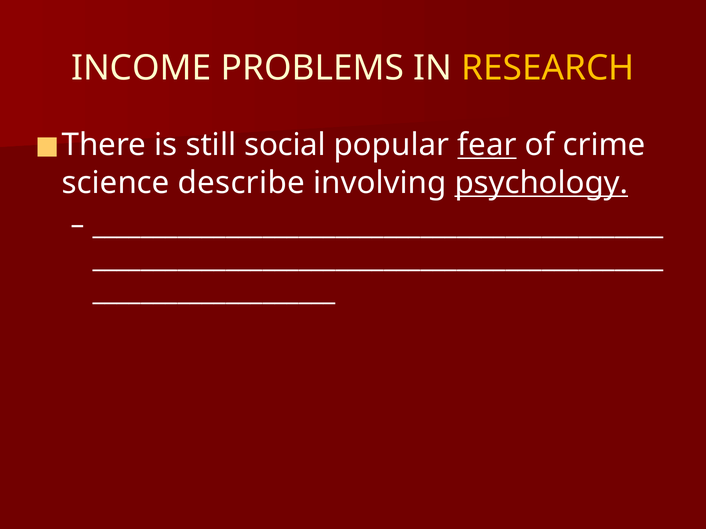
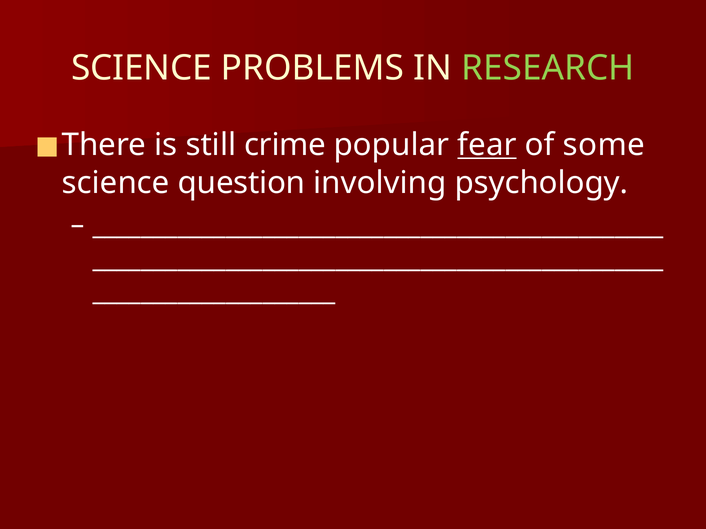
INCOME: INCOME -> SCIENCE (141, 68)
RESEARCH colour: yellow -> light green (548, 68)
social: social -> crime (285, 145)
crime: crime -> some (604, 145)
describe: describe -> question (242, 183)
psychology underline: present -> none (541, 183)
